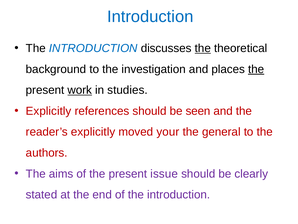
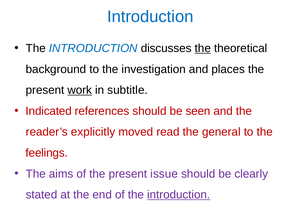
the underline: present -> none (256, 69)
studies: studies -> subtitle (128, 90)
Explicitly: Explicitly -> Indicated (49, 111)
your: your -> read (168, 132)
authors: authors -> feelings (47, 153)
introduction underline: none -> present (179, 194)
